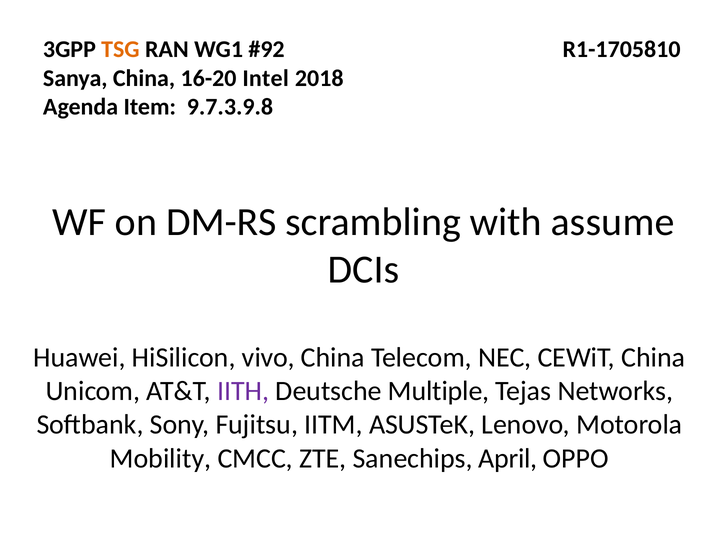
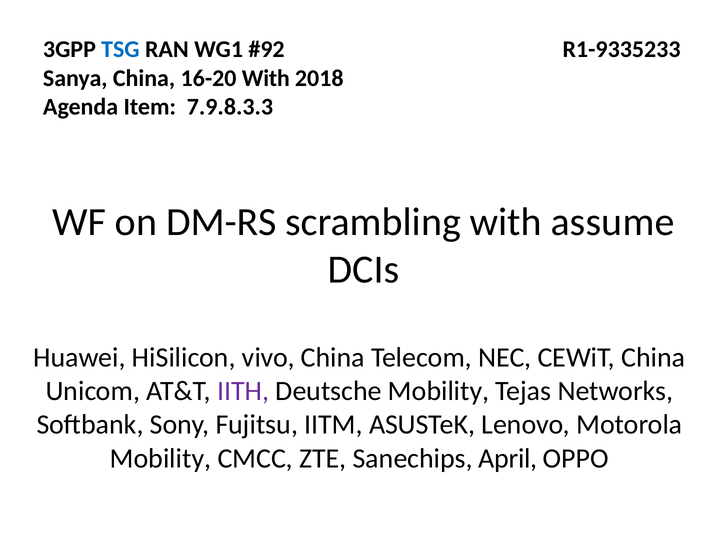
TSG colour: orange -> blue (120, 50)
R1-1705810: R1-1705810 -> R1-9335233 (622, 50)
16-20 Intel: Intel -> With (266, 78)
9.7.3.9.8: 9.7.3.9.8 -> 7.9.8.3.3 (230, 107)
Deutsche Multiple: Multiple -> Mobility (439, 391)
